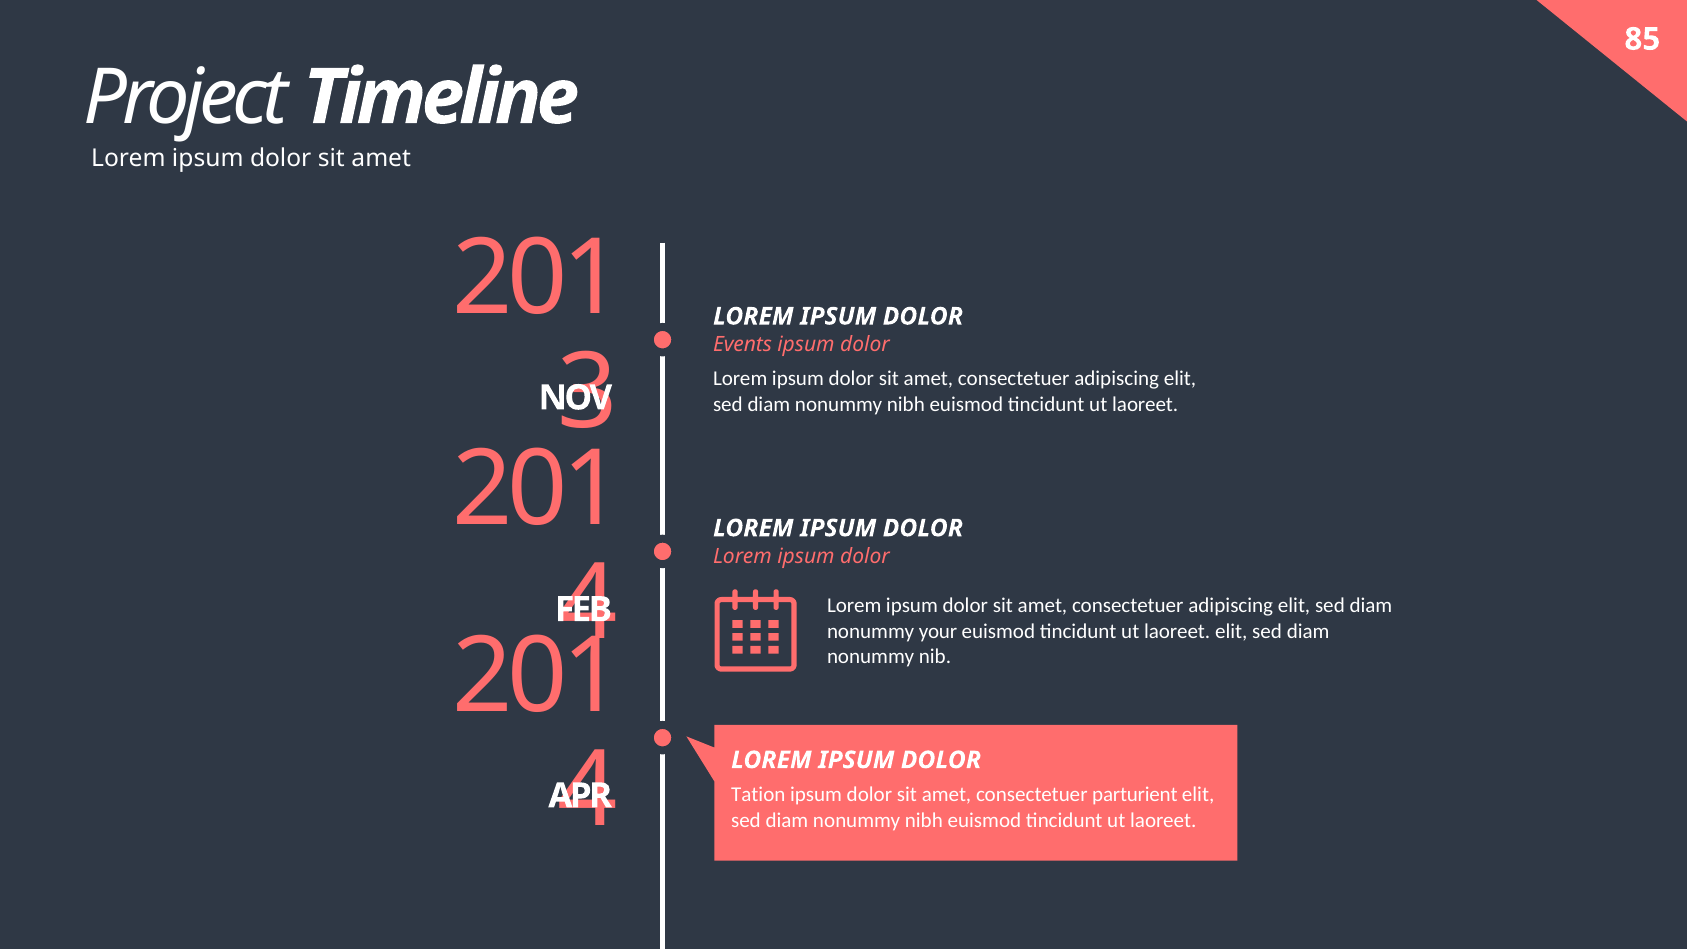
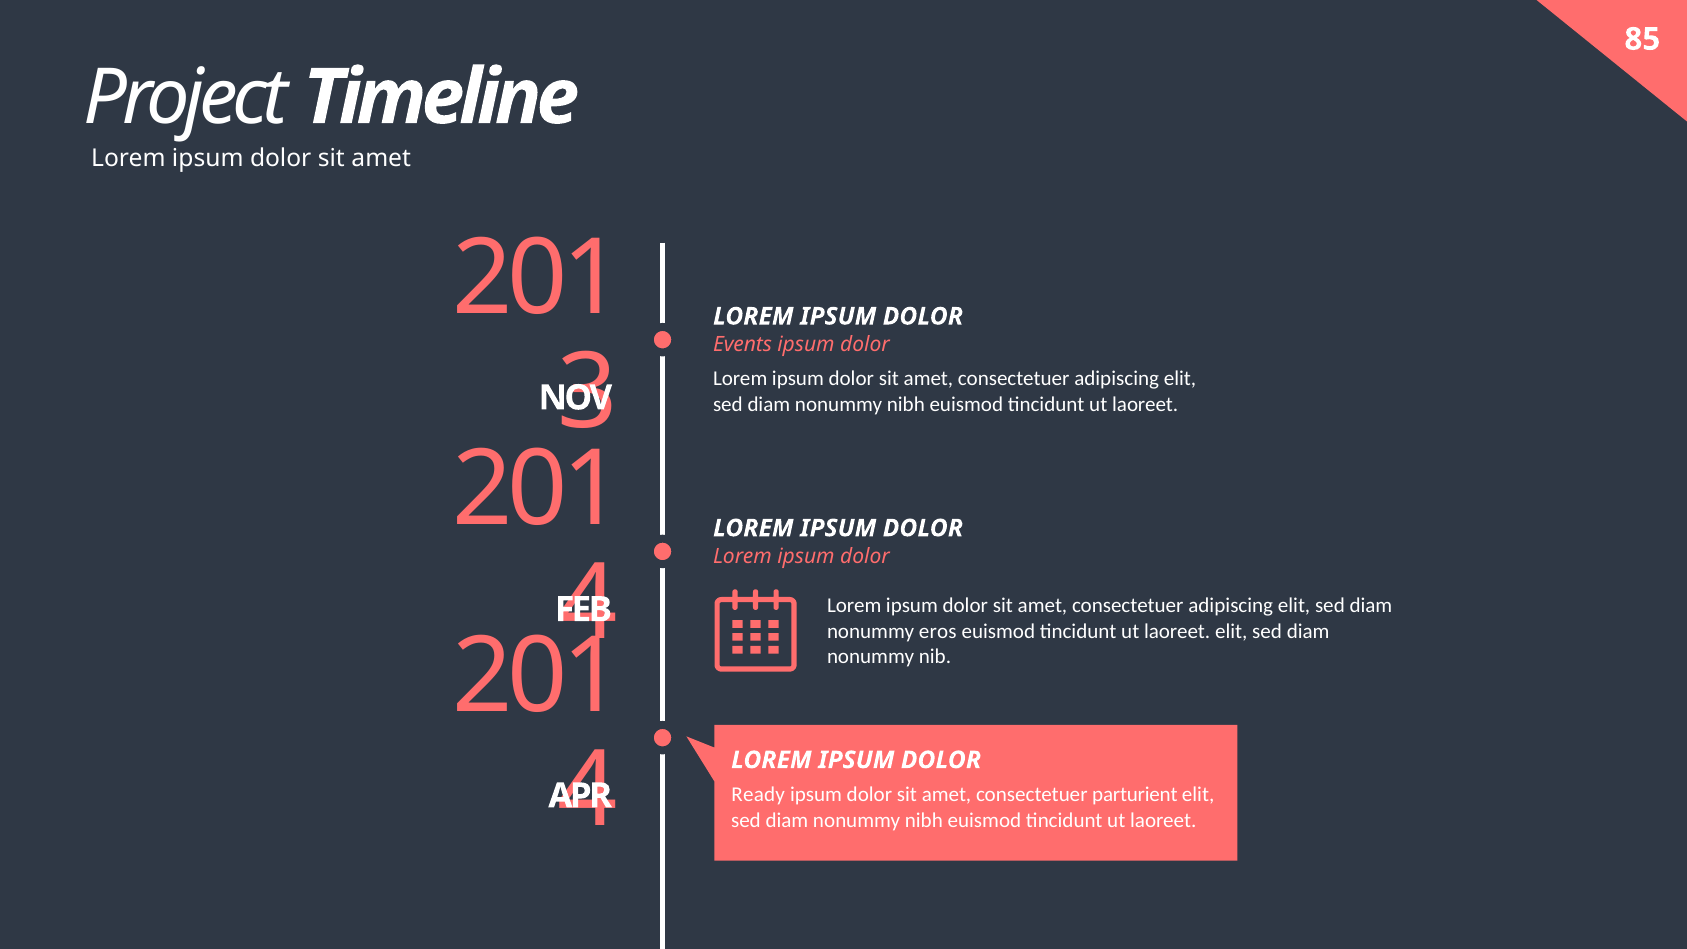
your: your -> eros (938, 631)
Tation: Tation -> Ready (758, 795)
